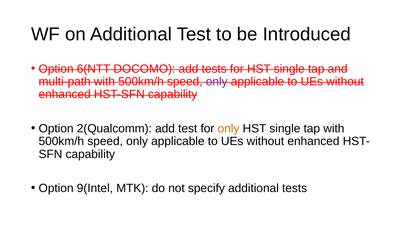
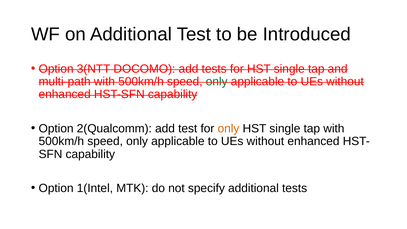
6(NTT: 6(NTT -> 3(NTT (94, 69)
only colour: purple -> green (217, 82)
9(Intel: 9(Intel -> 1(Intel (95, 188)
